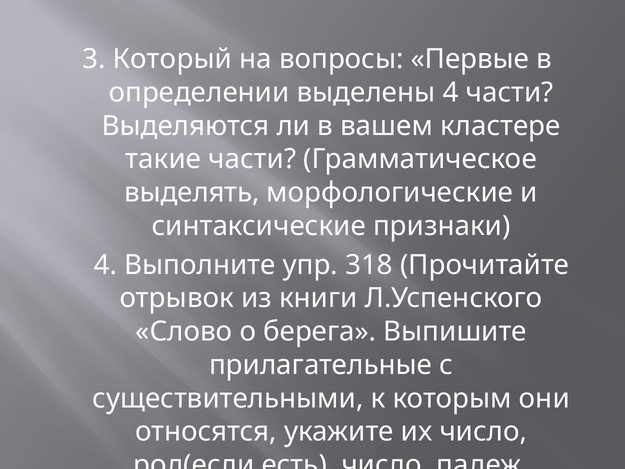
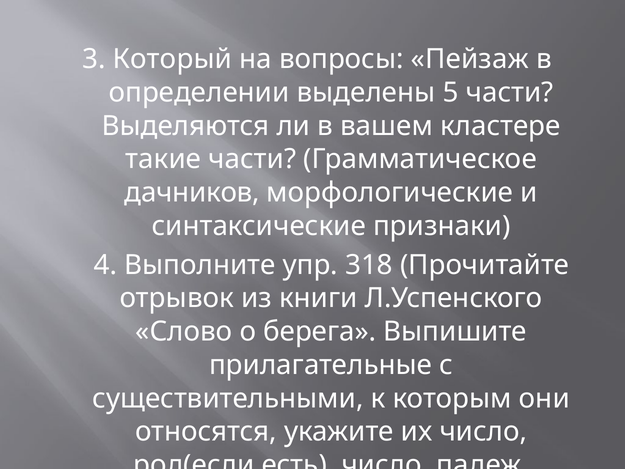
Первые: Первые -> Пейзаж (470, 59)
выделены 4: 4 -> 5 (450, 93)
выделять: выделять -> дачников (192, 193)
